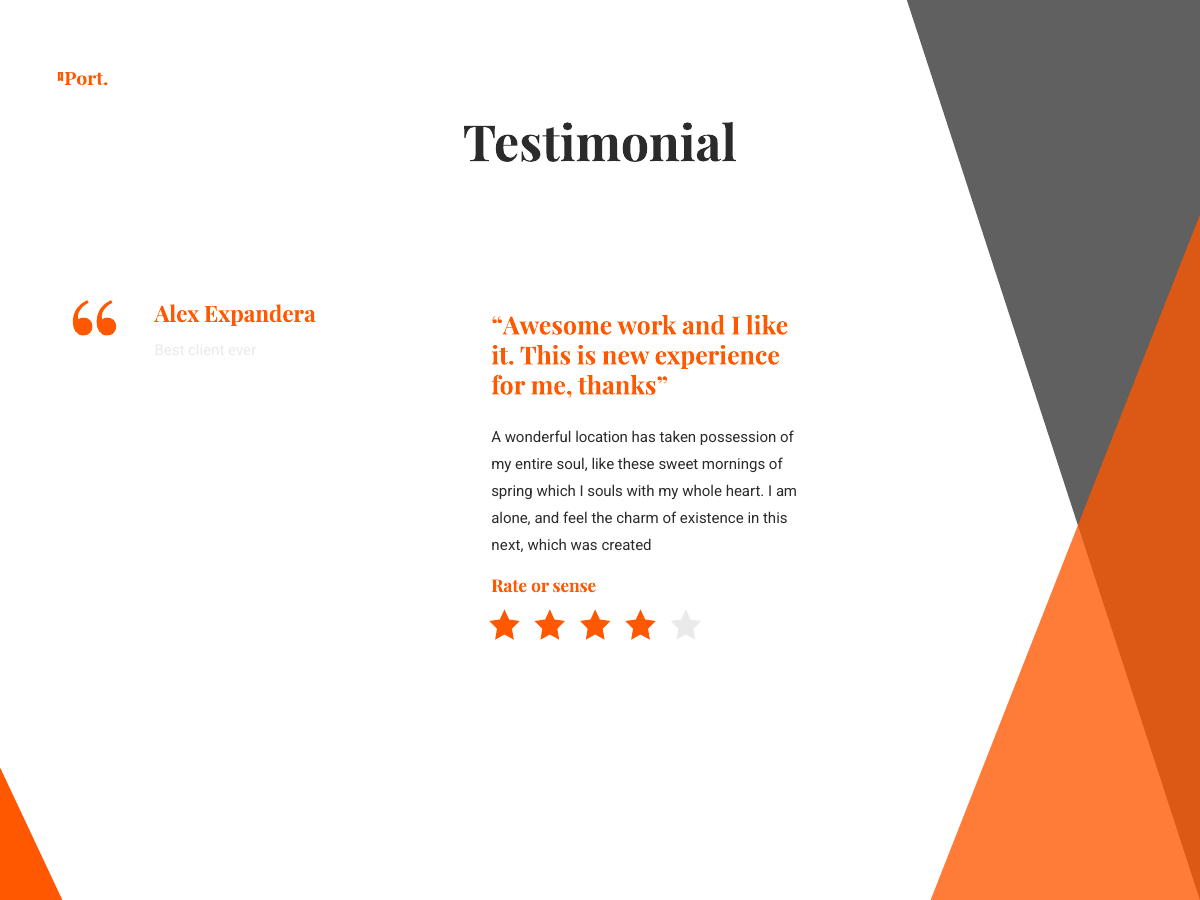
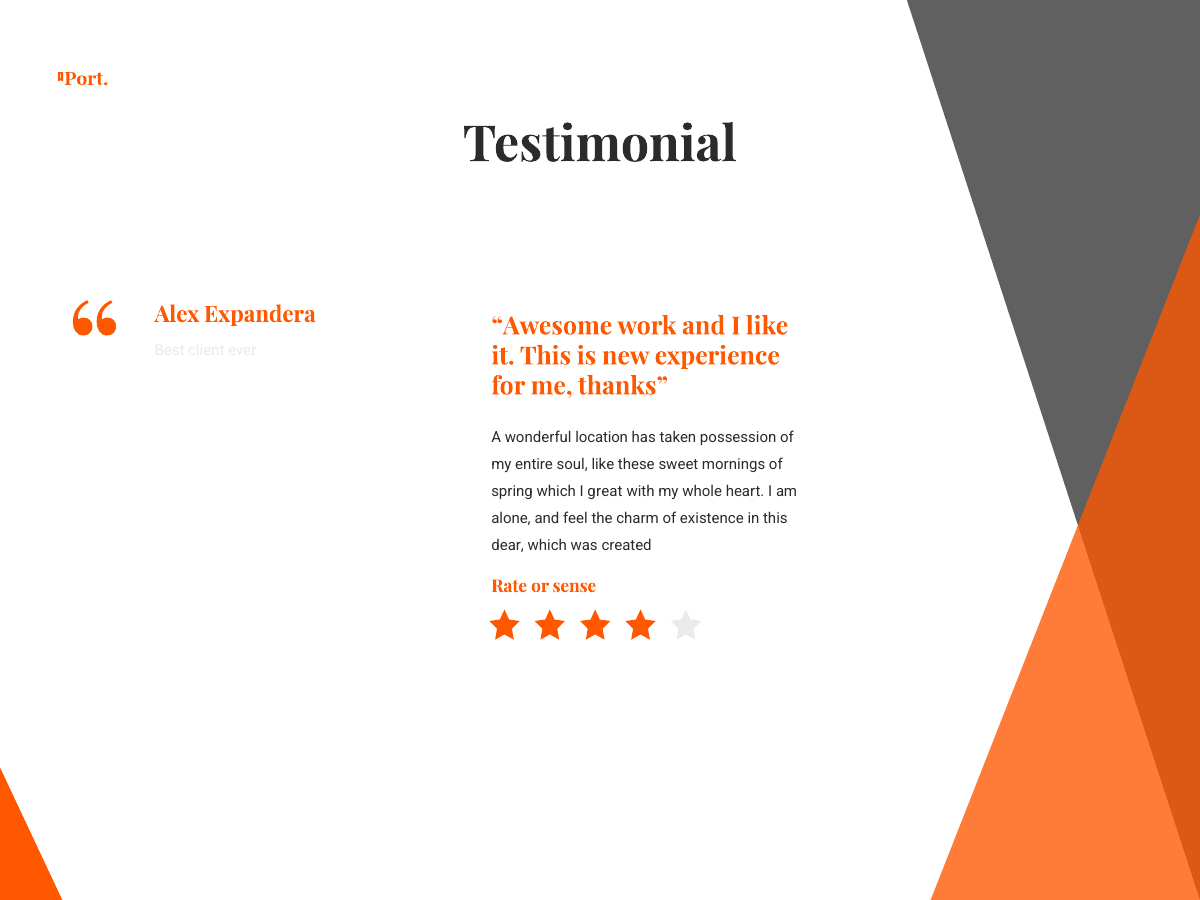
souls: souls -> great (605, 492)
next: next -> dear (508, 546)
